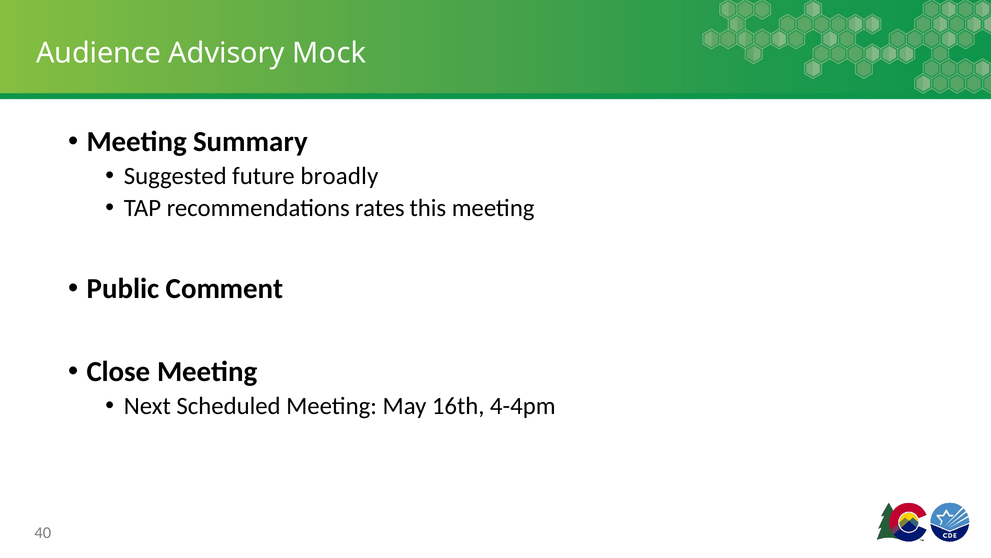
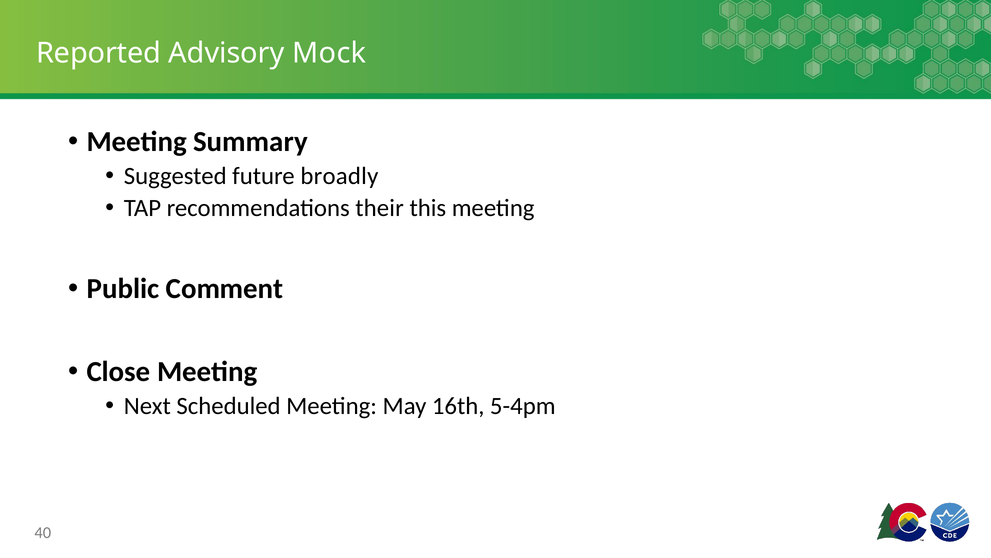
Audience: Audience -> Reported (99, 53)
rates: rates -> their (380, 208)
4-4pm: 4-4pm -> 5-4pm (523, 406)
